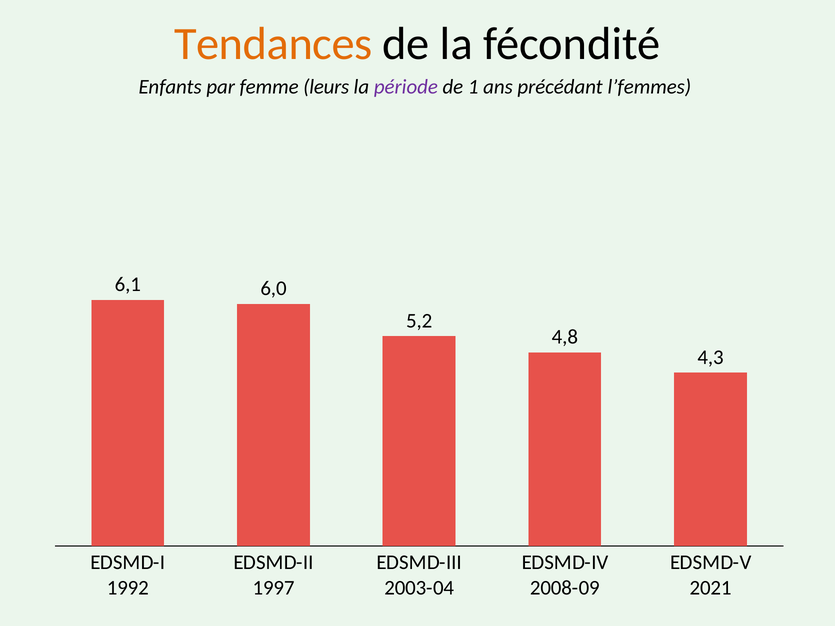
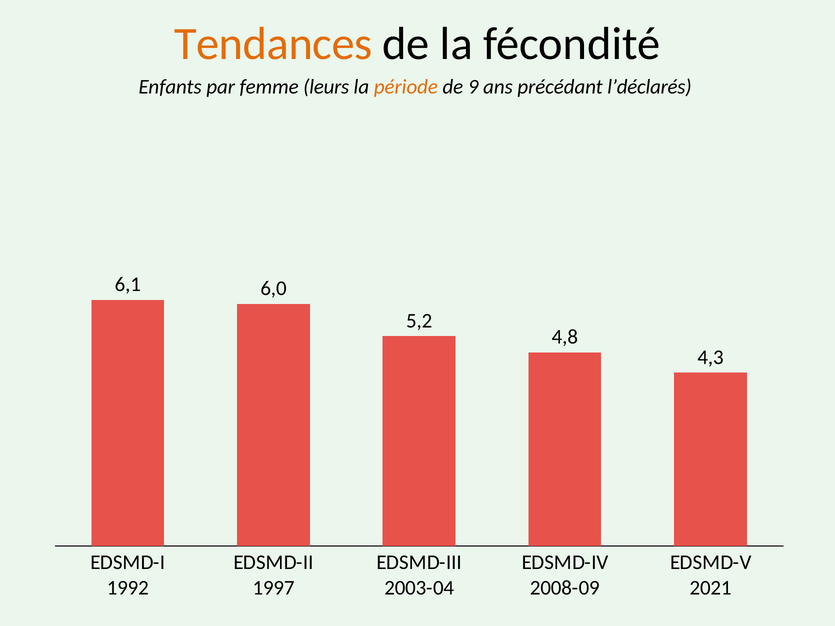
période colour: purple -> orange (406, 87)
1: 1 -> 9 (473, 87)
l’femmes: l’femmes -> l’déclarés (649, 87)
